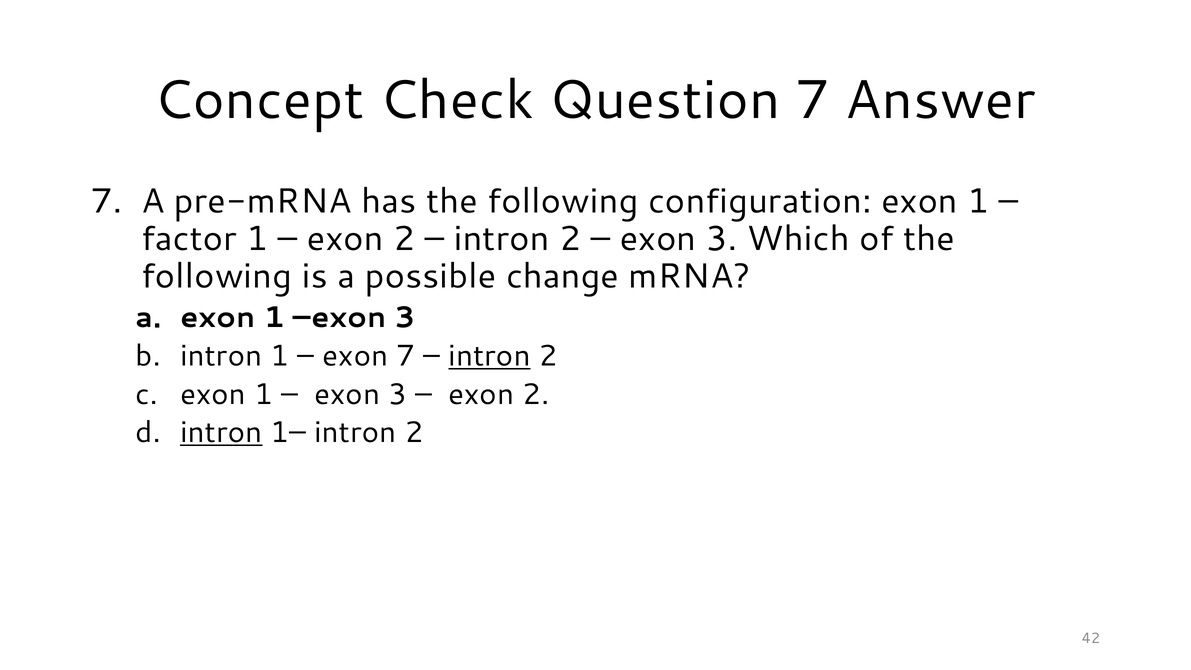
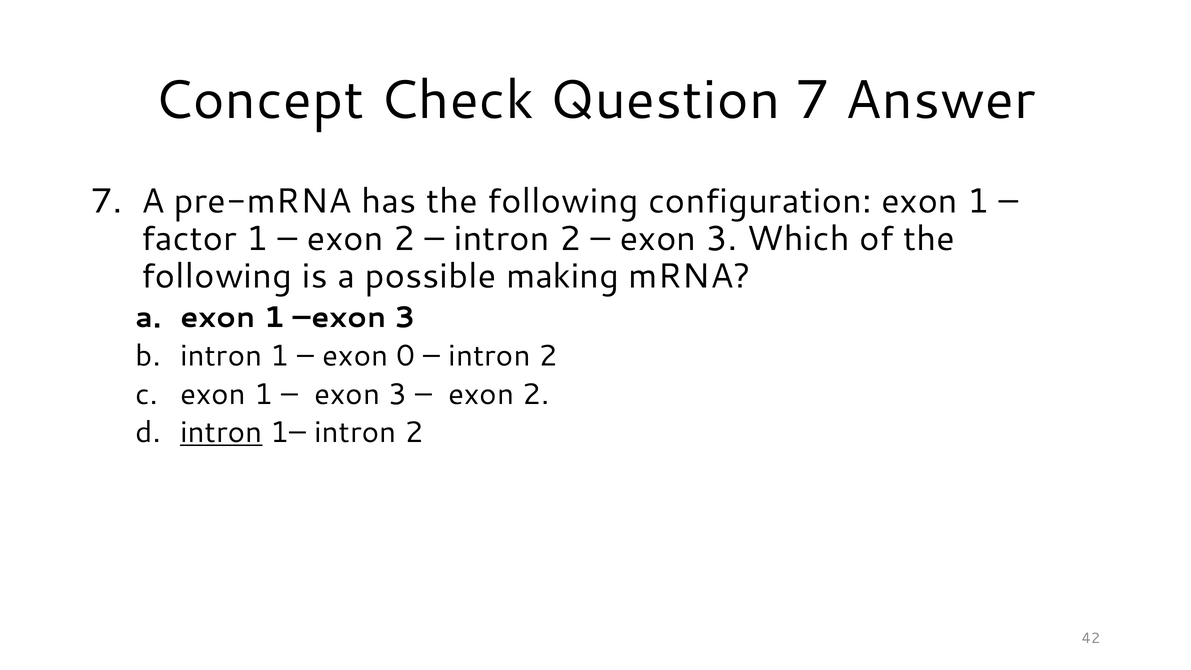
change: change -> making (563, 276)
exon 7: 7 -> 0 (406, 356)
intron underline: present -> none (490, 356)
